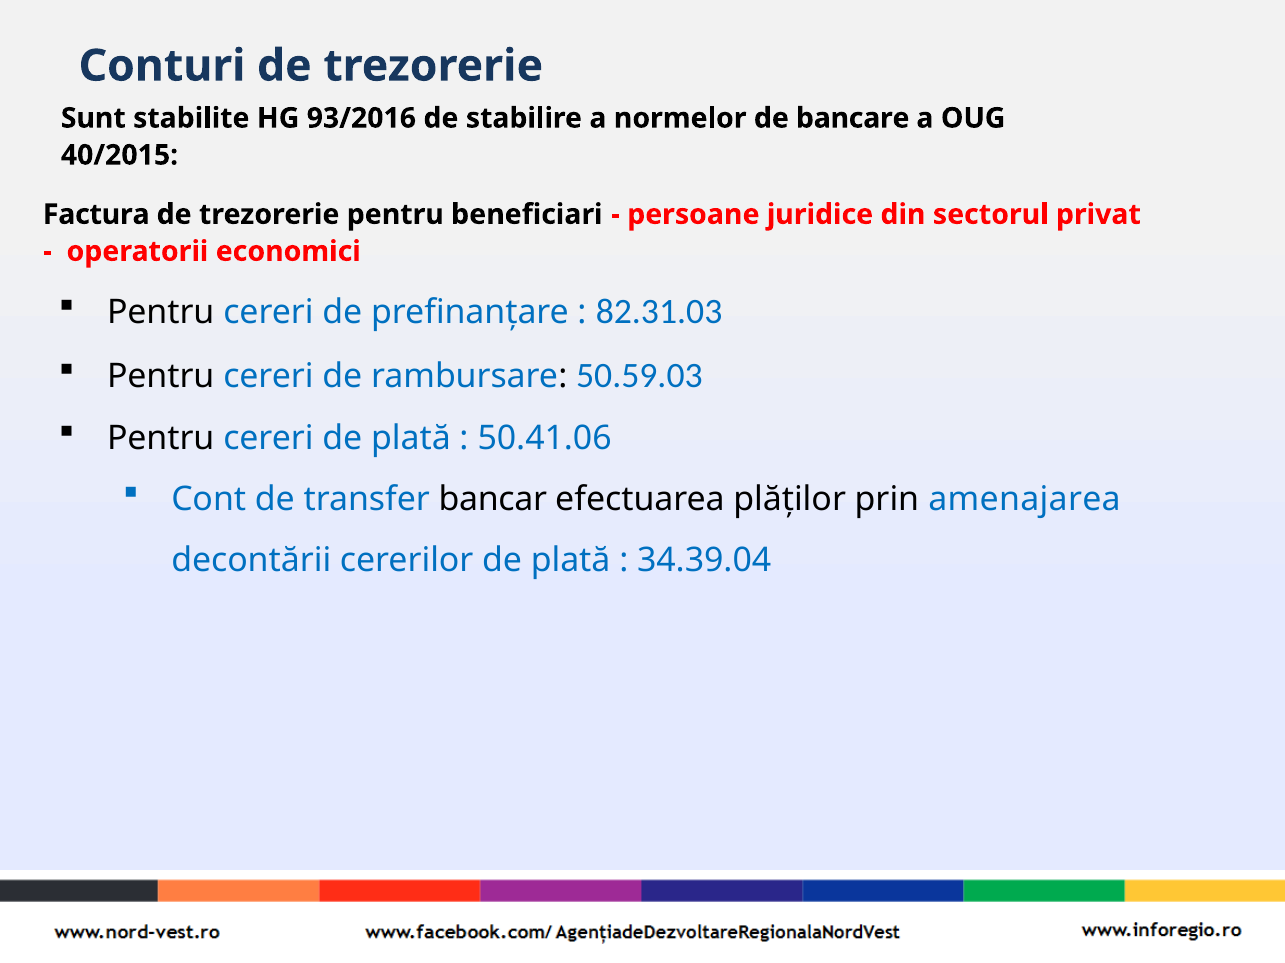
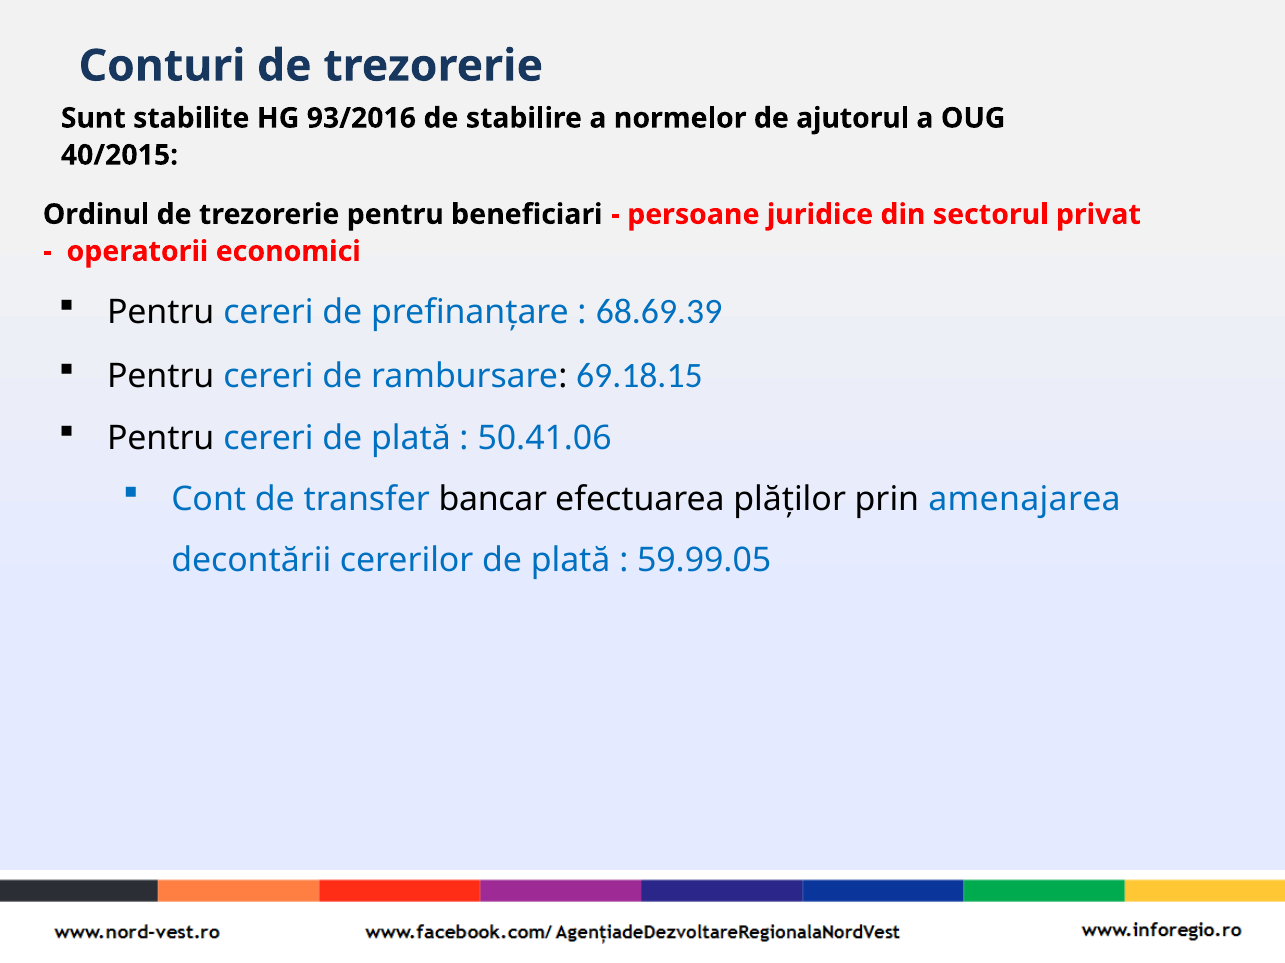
bancare: bancare -> ajutorul (853, 118)
Factura: Factura -> Ordinul (96, 215)
82.31.03: 82.31.03 -> 68.69.39 (659, 312)
50.59.03: 50.59.03 -> 69.18.15 (639, 376)
34.39.04: 34.39.04 -> 59.99.05 (704, 560)
